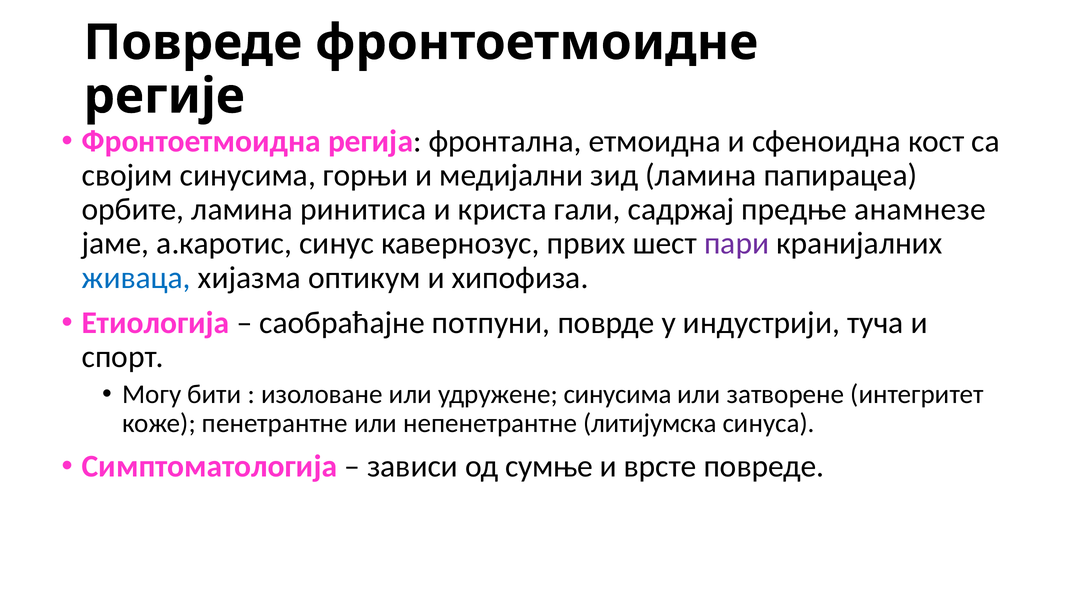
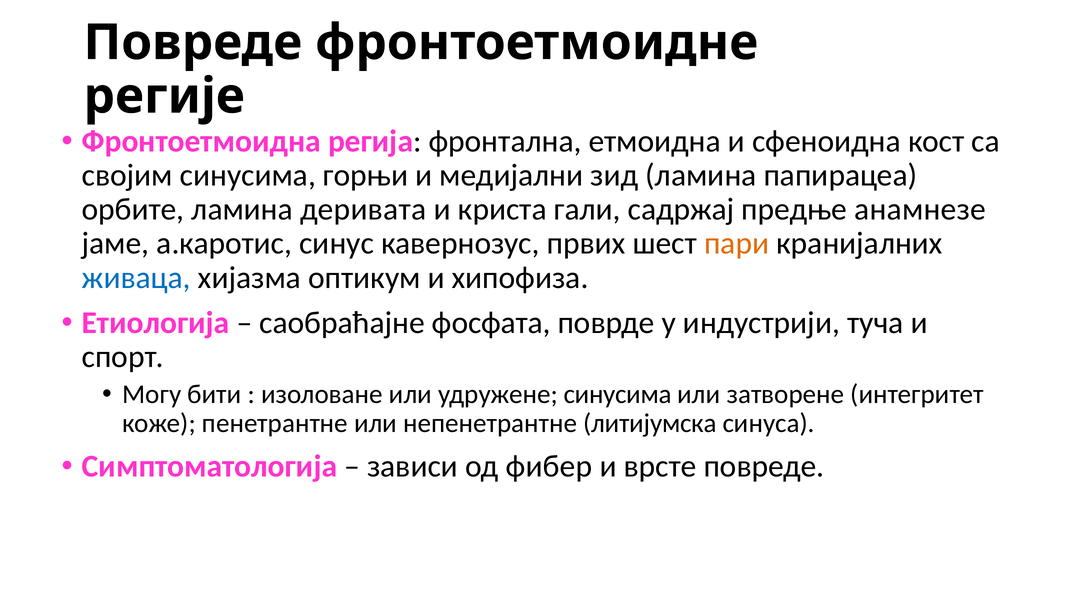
ринитиса: ринитиса -> деривата (363, 210)
пари colour: purple -> orange (737, 244)
потпуни: потпуни -> фосфата (491, 323)
сумње: сумње -> фибер (549, 466)
